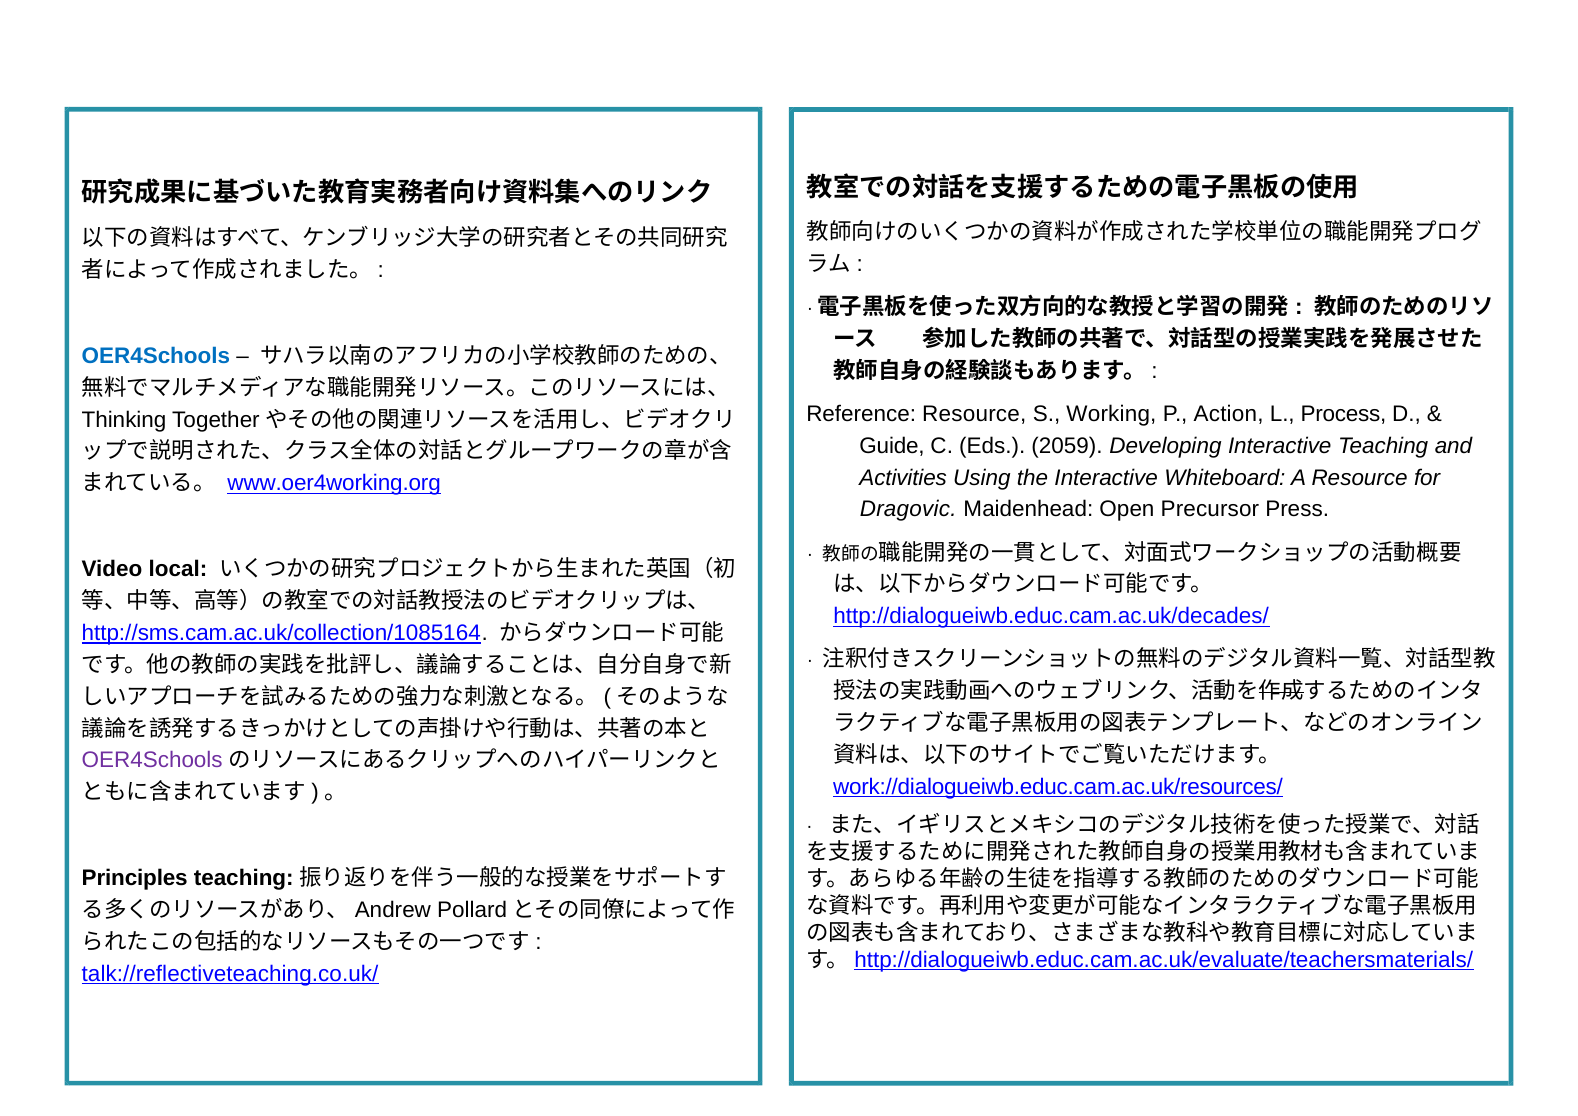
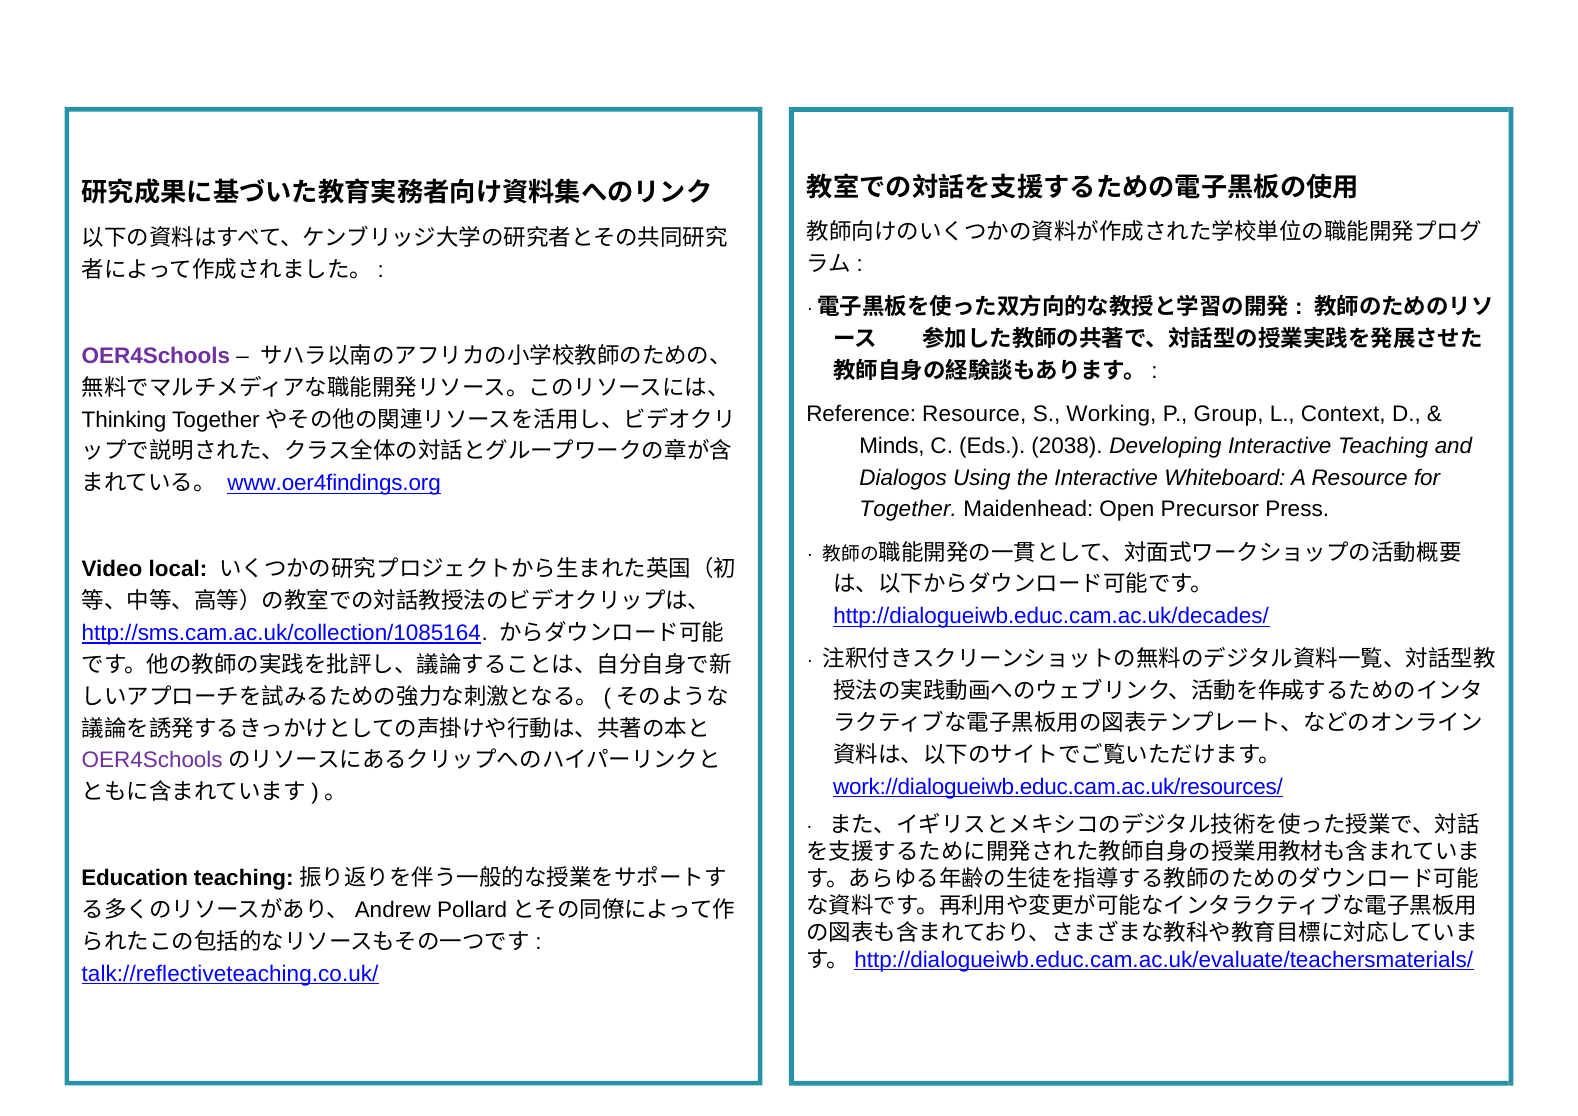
OER4Schools colour: blue -> purple (156, 356)
Action: Action -> Group (1229, 414)
Process: Process -> Context (1343, 414)
Guide: Guide -> Minds (892, 446)
2059: 2059 -> 2038 (1067, 446)
Activities: Activities -> Dialogos (903, 478)
www.oer4working.org: www.oer4working.org -> www.oer4findings.org (334, 483)
Dragovic: Dragovic -> Together (908, 510)
Principles: Principles -> Education (135, 878)
